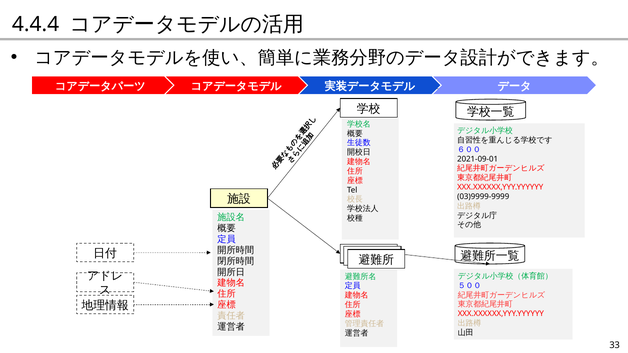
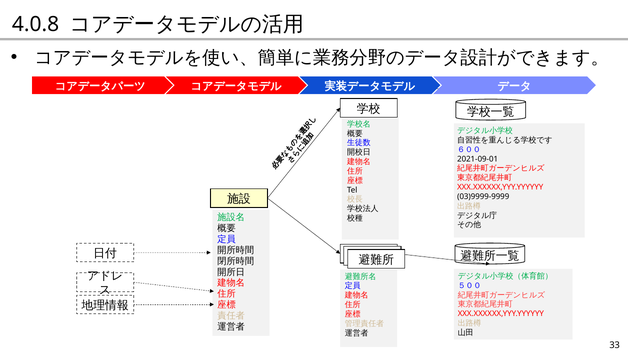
4.4.4: 4.4.4 -> 4.0.8 (36, 24)
